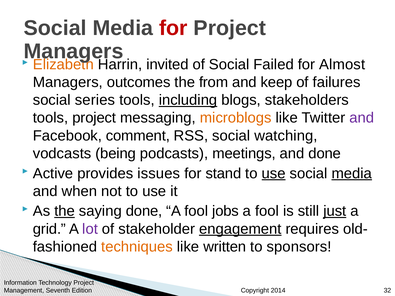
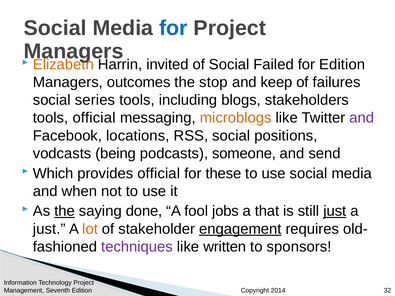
for colour: red -> blue (173, 28)
for Almost: Almost -> Edition (342, 65)
from: from -> stop (213, 82)
including underline: present -> none (188, 100)
tools project: project -> official (94, 118)
comment: comment -> locations (138, 136)
watching: watching -> positions (286, 136)
meetings: meetings -> someone (244, 154)
and done: done -> send (325, 154)
Active: Active -> Which (53, 174)
provides issues: issues -> official (159, 174)
stand: stand -> these (223, 174)
use underline: present -> none (274, 174)
media underline: present -> none (352, 174)
fool: fool -> that (267, 211)
grid: grid -> just (49, 229)
lot colour: purple -> orange (90, 229)
techniques colour: orange -> purple (137, 247)
